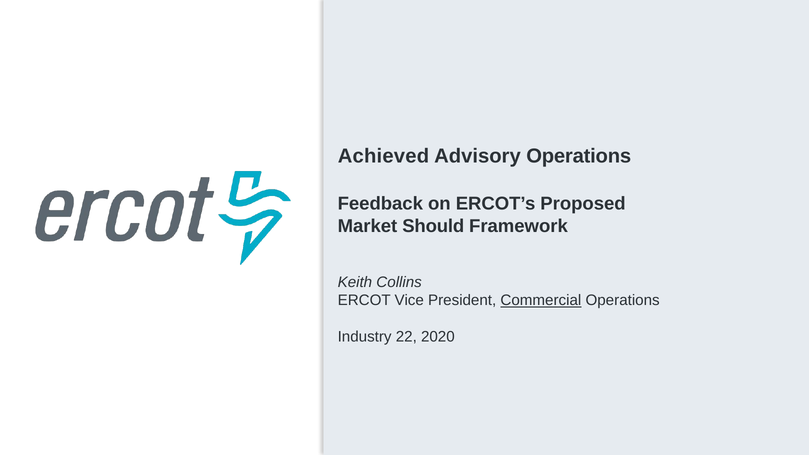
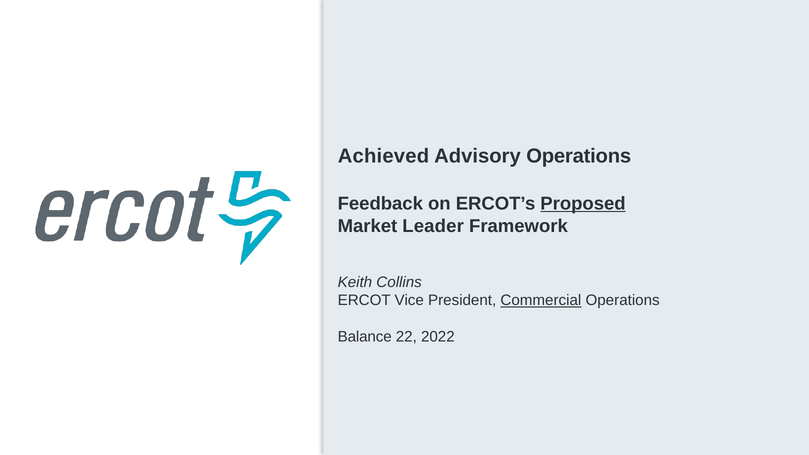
Proposed underline: none -> present (583, 204)
Should: Should -> Leader (433, 226)
Industry: Industry -> Balance (365, 337)
2020: 2020 -> 2022 (438, 337)
